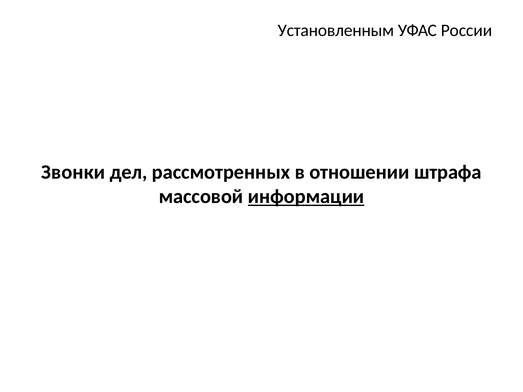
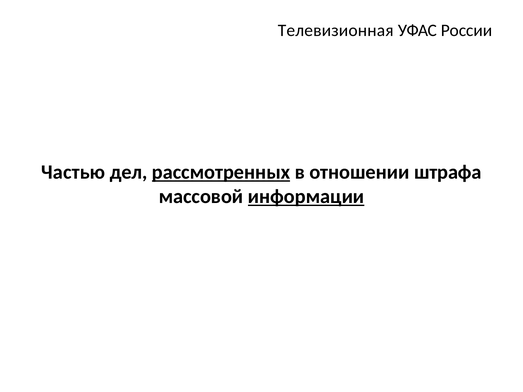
Установленным: Установленным -> Телевизионная (336, 31)
Звонки: Звонки -> Частью (73, 172)
рассмотренных underline: none -> present (221, 172)
